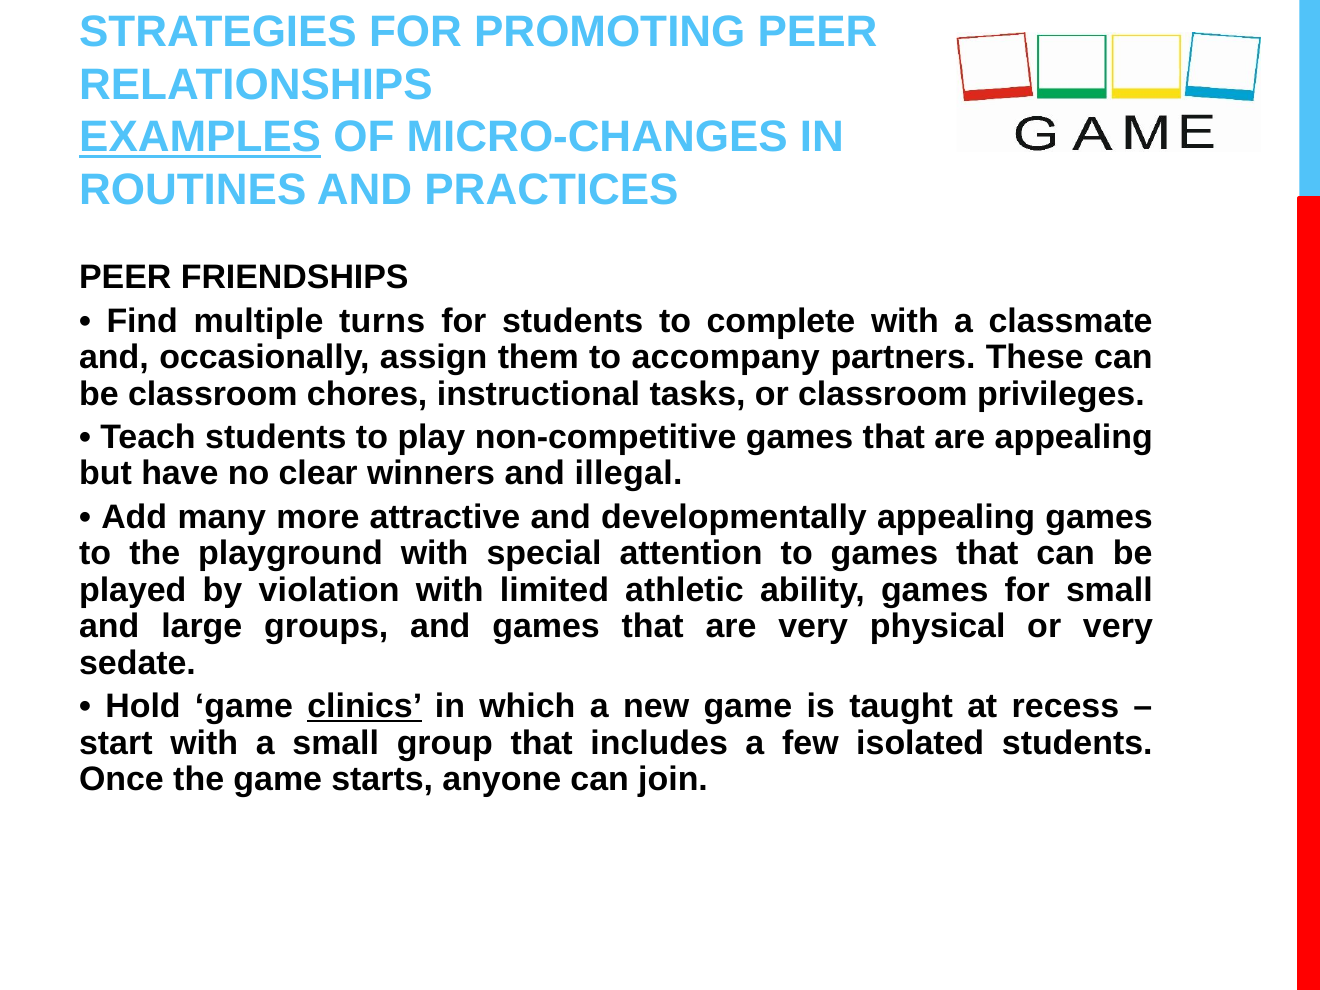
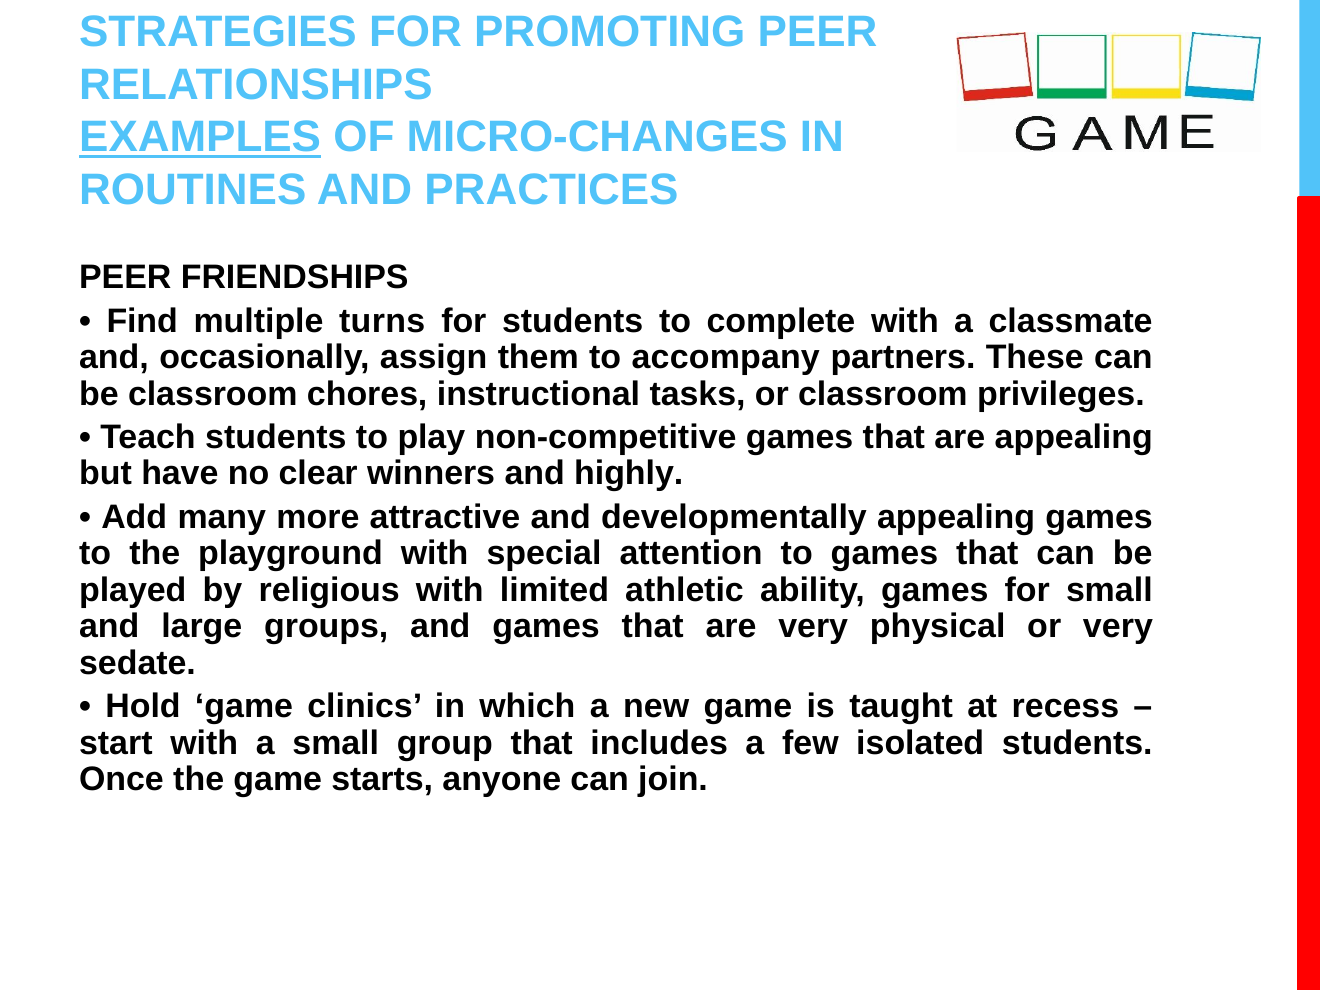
illegal: illegal -> highly (629, 474)
violation: violation -> religious (329, 590)
clinics underline: present -> none (365, 706)
